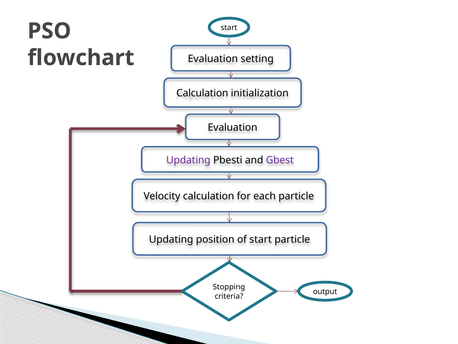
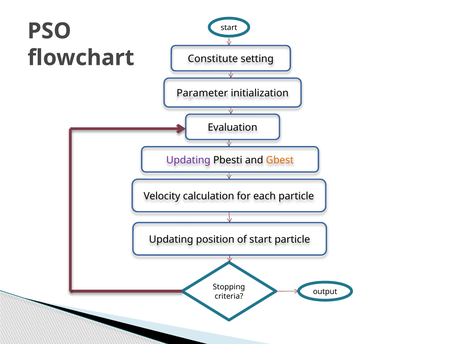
Evaluation: Evaluation -> Constitute (213, 59)
Calculation: Calculation -> Parameter (202, 93)
Gbest colour: purple -> orange (280, 160)
